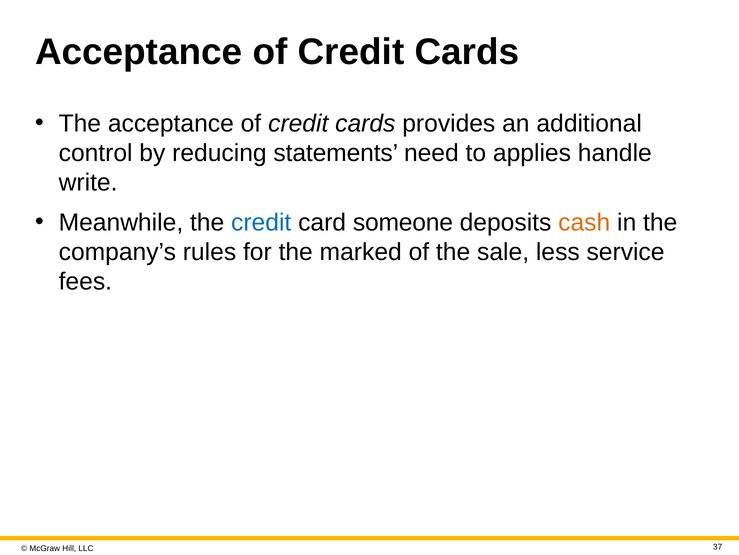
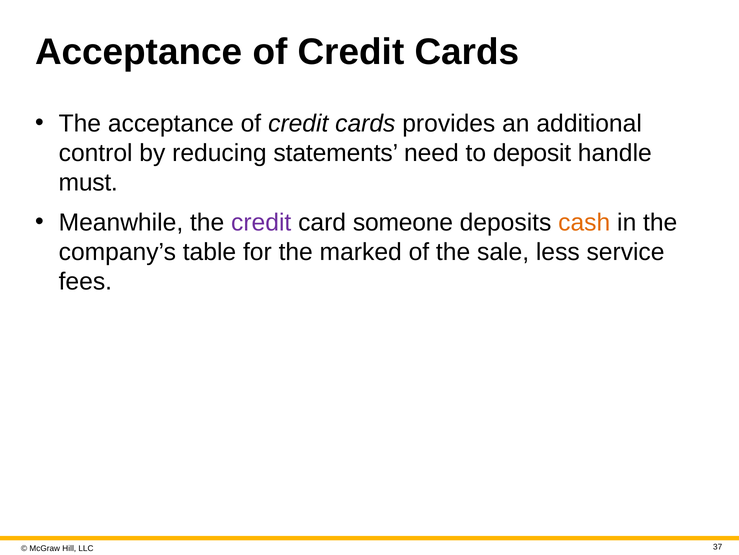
applies: applies -> deposit (532, 153)
write: write -> must (88, 182)
credit colour: blue -> purple (261, 222)
rules: rules -> table (209, 252)
